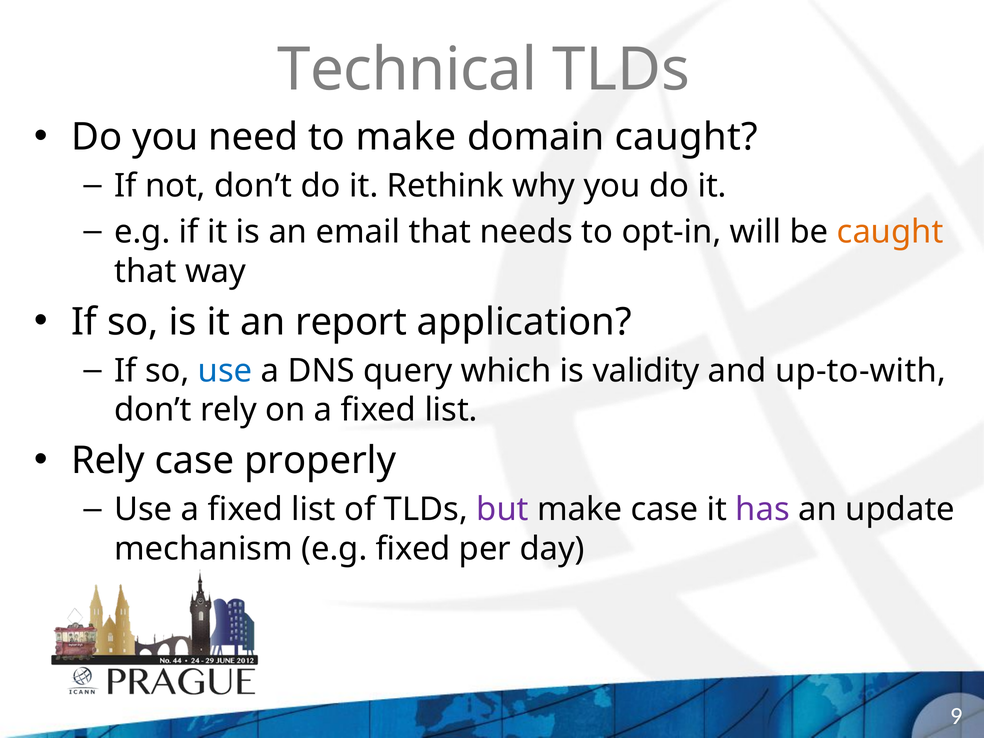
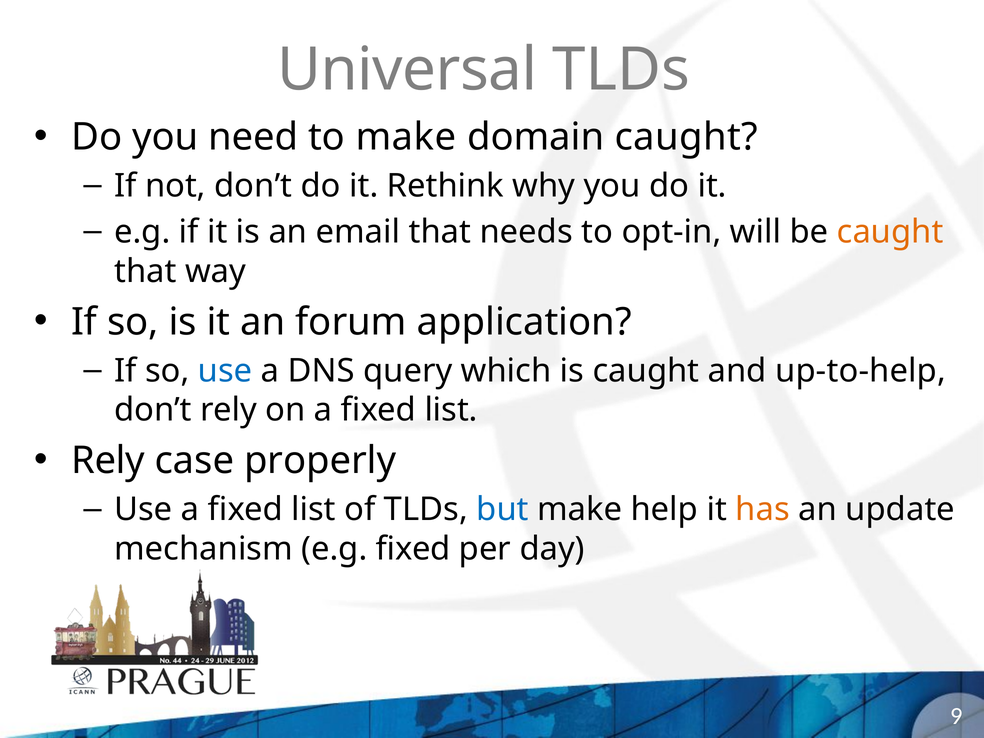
Technical: Technical -> Universal (407, 70)
report: report -> forum (351, 322)
is validity: validity -> caught (646, 371)
up-to-with: up-to-with -> up-to-help (861, 371)
but colour: purple -> blue (503, 510)
make case: case -> help (664, 510)
has colour: purple -> orange (763, 510)
